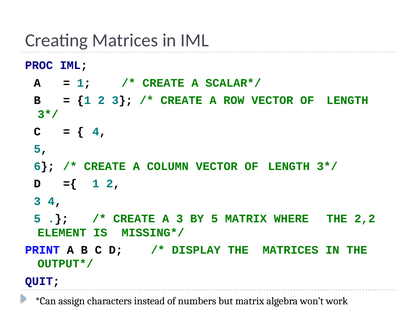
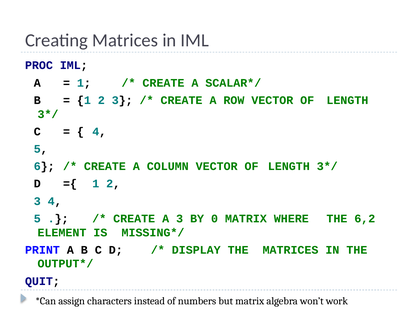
BY 5: 5 -> 0 (215, 219)
2,2: 2,2 -> 6,2 (365, 219)
